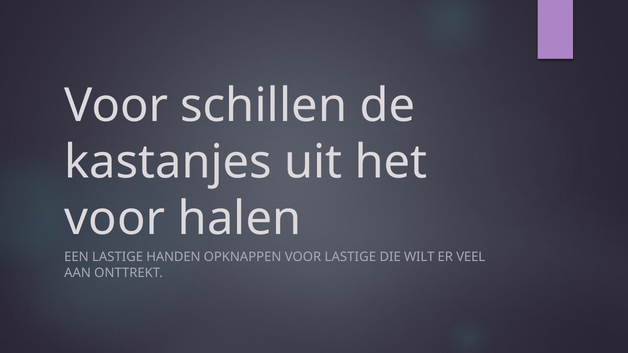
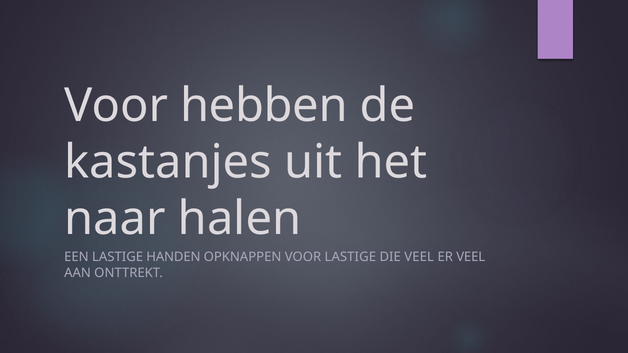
schillen: schillen -> hebben (264, 106)
voor: voor -> naar (115, 219)
DIE WILT: WILT -> VEEL (419, 257)
